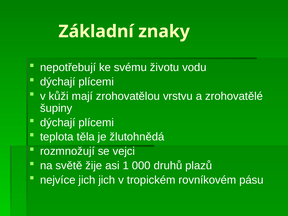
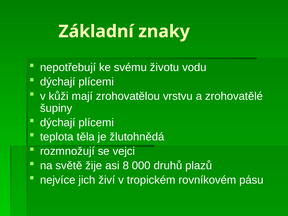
1: 1 -> 8 (126, 166)
jich jich: jich -> živí (107, 180)
